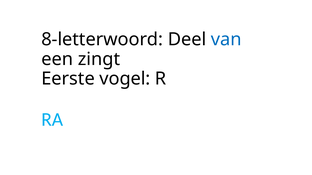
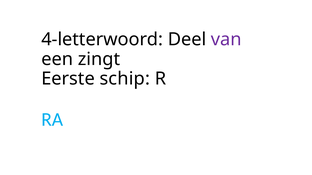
8-letterwoord: 8-letterwoord -> 4-letterwoord (102, 40)
van colour: blue -> purple (226, 40)
vogel: vogel -> schip (125, 79)
